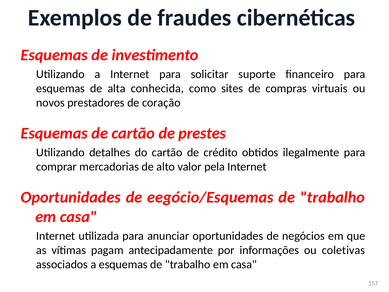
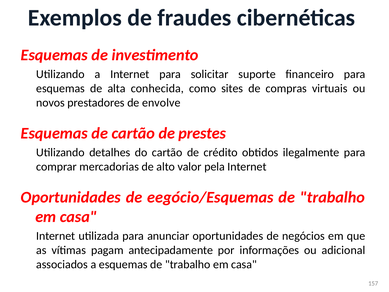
coração: coração -> envolve (161, 103)
coletivas: coletivas -> adicional (343, 250)
